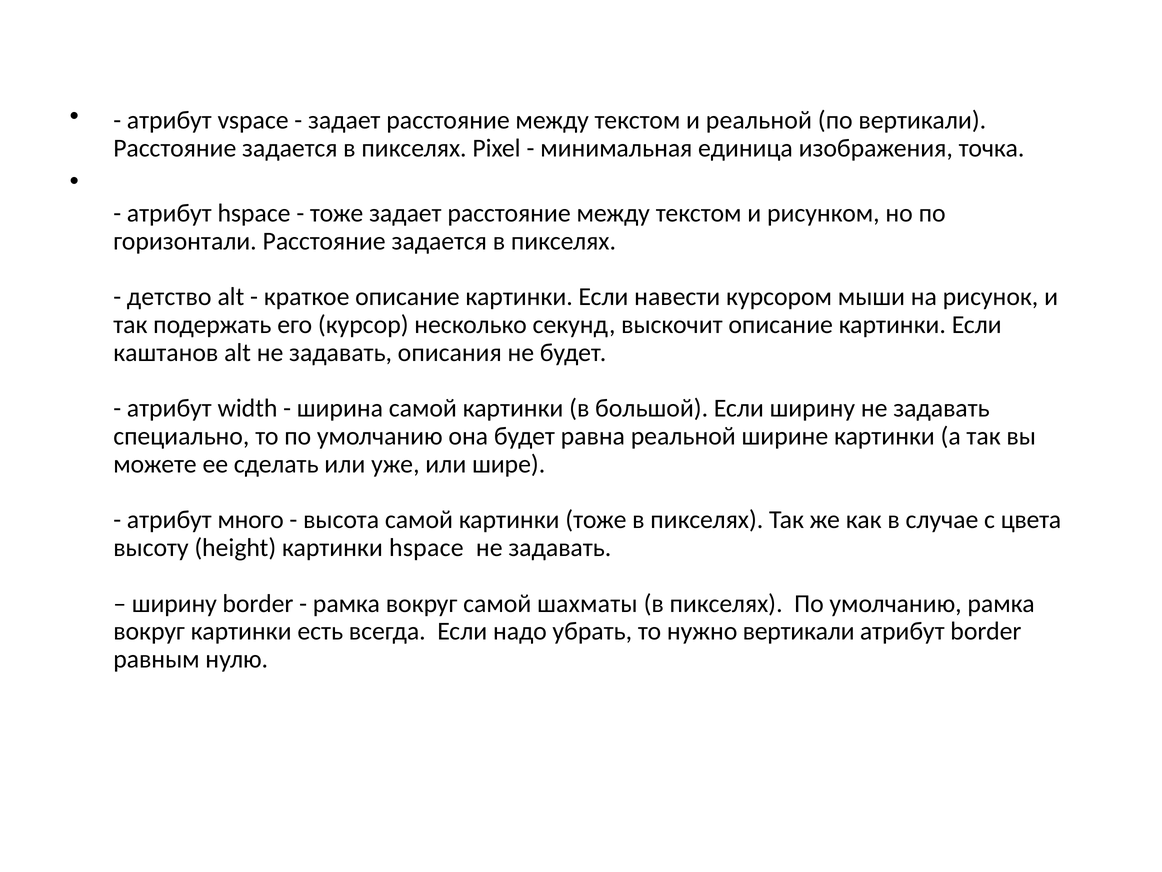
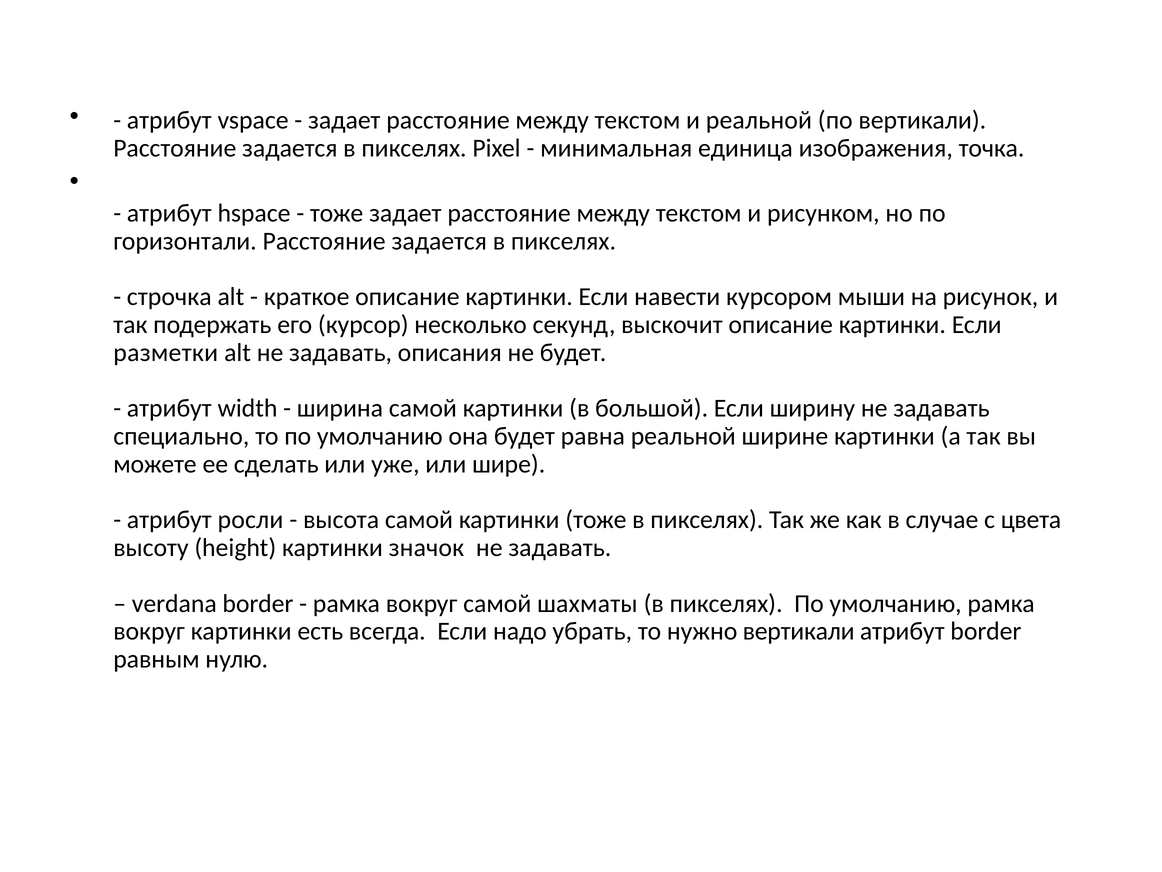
детство: детство -> строчка (169, 297)
каштанов: каштанов -> разметки (166, 352)
много: много -> росли (250, 520)
картинки hspace: hspace -> значок (426, 547)
ширину: ширину -> verdana (174, 603)
